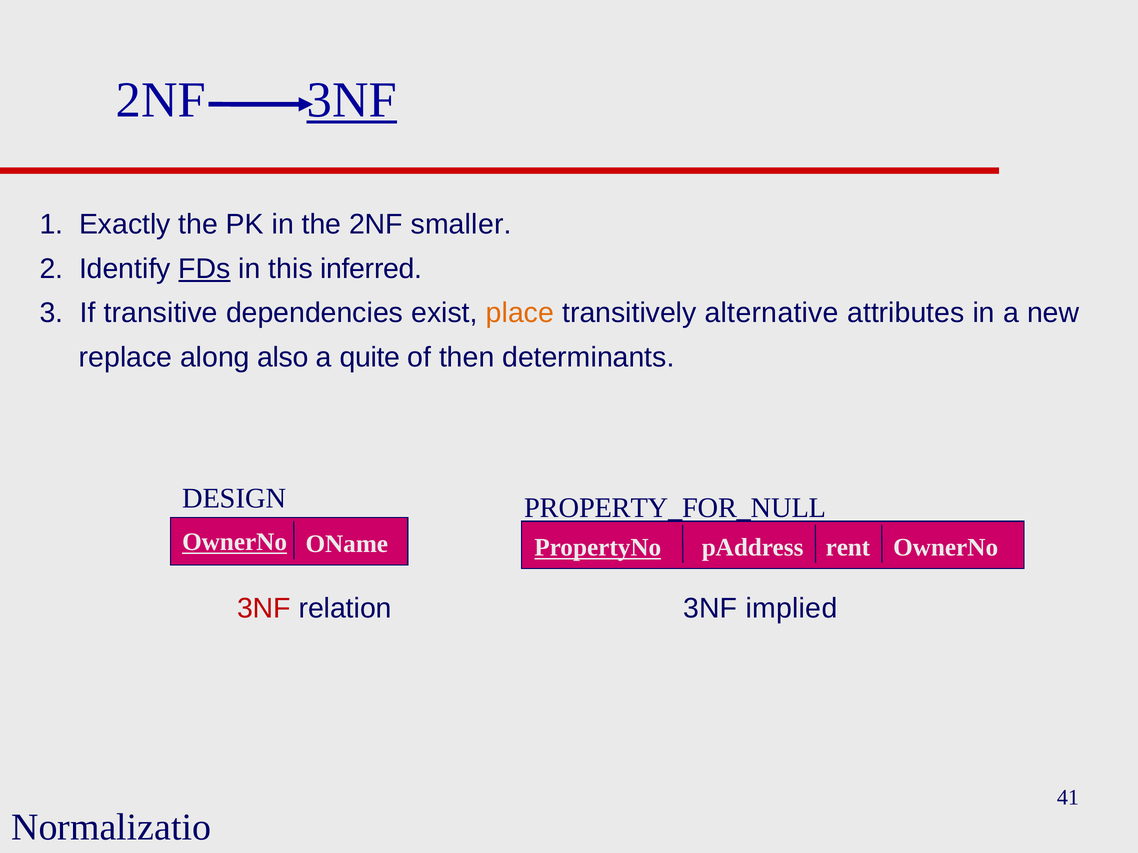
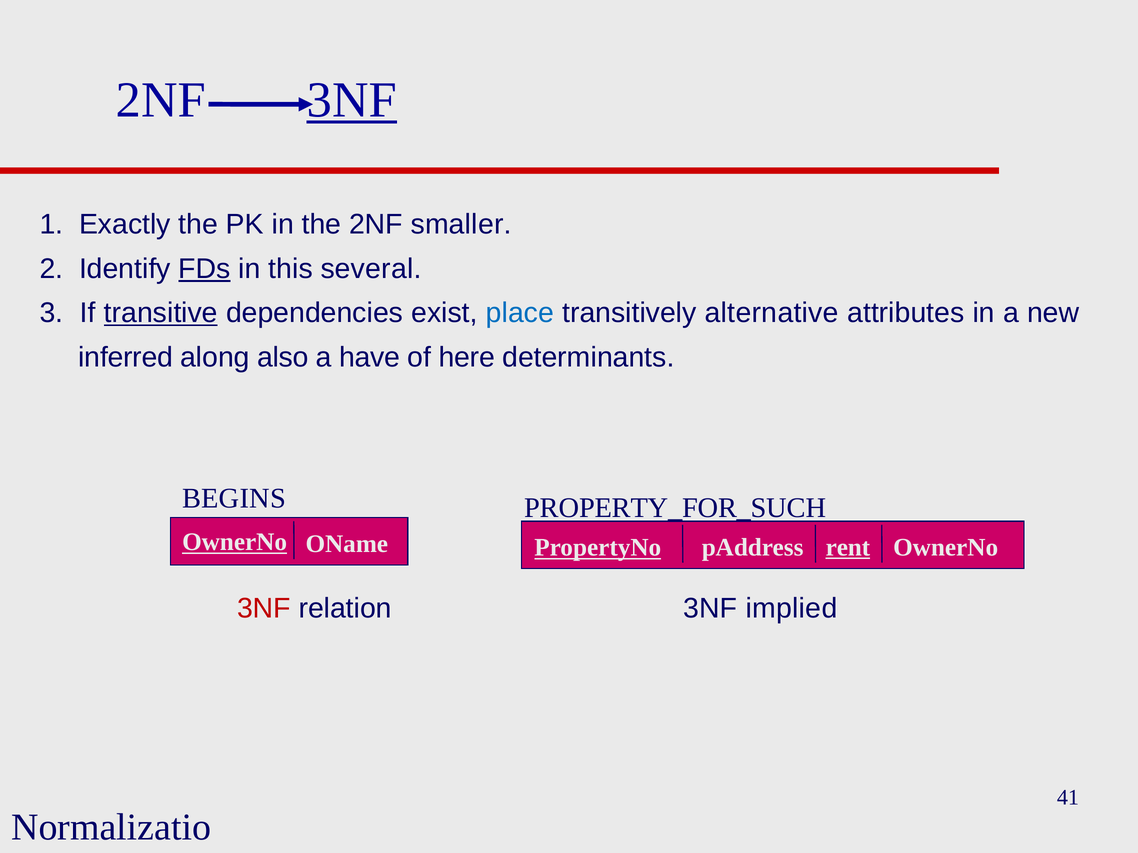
inferred: inferred -> several (371, 269)
transitive underline: none -> present (161, 313)
place colour: orange -> blue (520, 313)
replace: replace -> inferred (126, 358)
quite: quite -> have (370, 358)
then: then -> here (467, 358)
DESIGN: DESIGN -> BEGINS (234, 499)
PROPERTY_FOR_NULL: PROPERTY_FOR_NULL -> PROPERTY_FOR_SUCH (675, 508)
rent underline: none -> present (848, 548)
